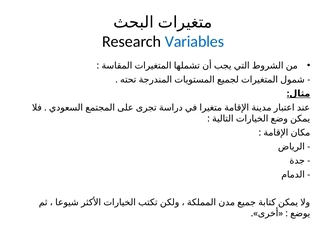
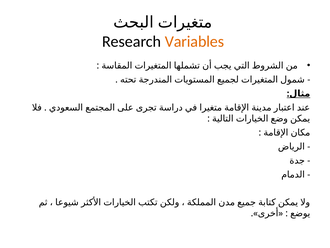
Variables colour: blue -> orange (194, 42)
